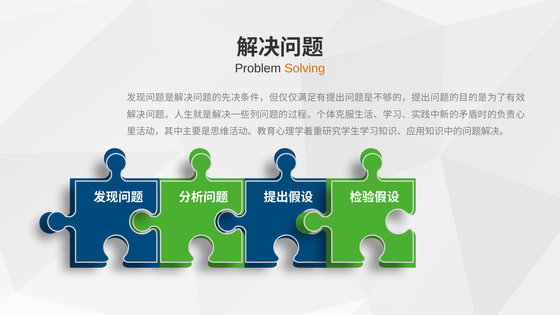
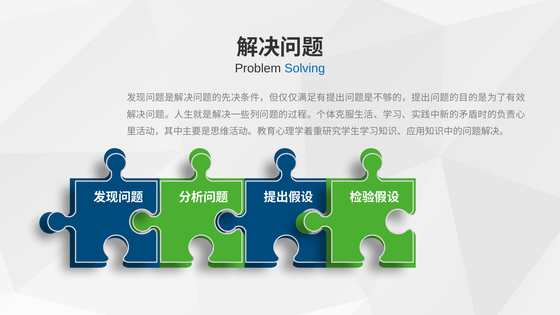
Solving colour: orange -> blue (305, 68)
